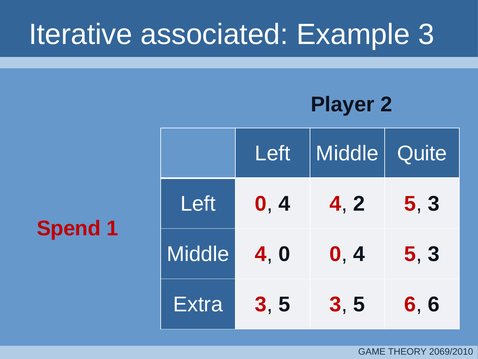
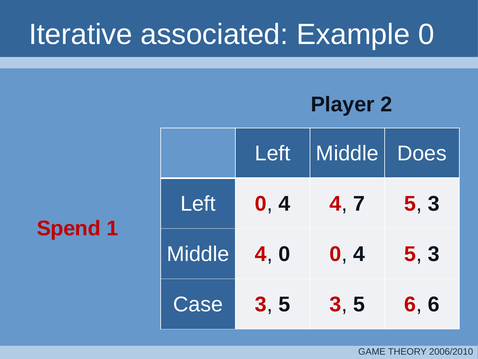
Example 3: 3 -> 0 (426, 34)
Quite: Quite -> Does (422, 153)
4 2: 2 -> 7 (359, 203)
Extra: Extra -> Case (198, 304)
2069/2010: 2069/2010 -> 2006/2010 (451, 351)
